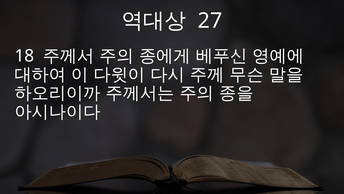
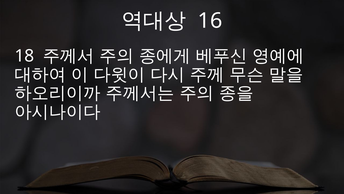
27: 27 -> 16 (210, 21)
